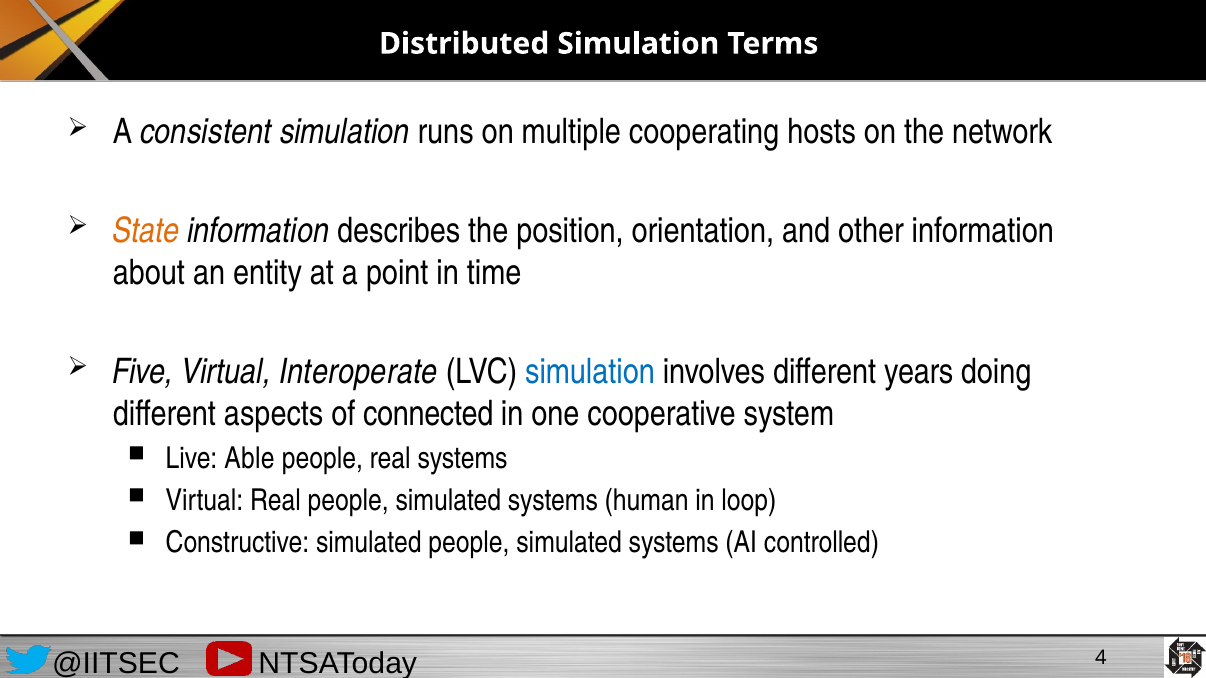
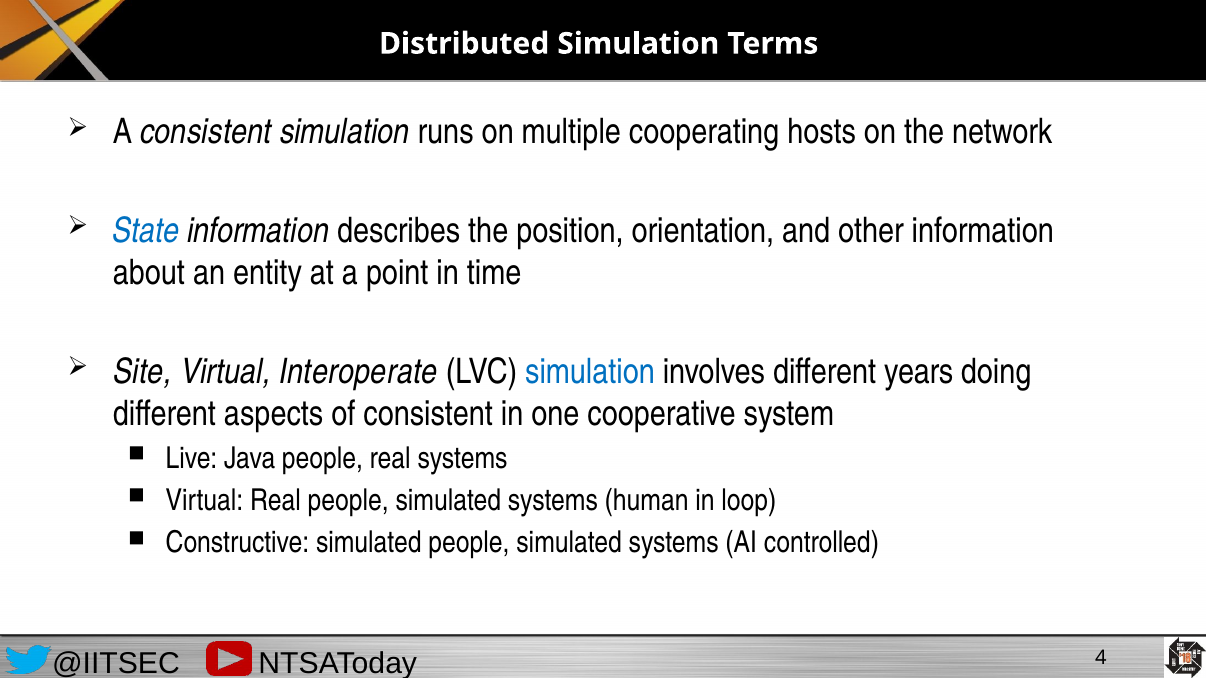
State colour: orange -> blue (146, 231)
Five: Five -> Site (143, 372)
of connected: connected -> consistent (428, 414)
Able: Able -> Java (250, 459)
